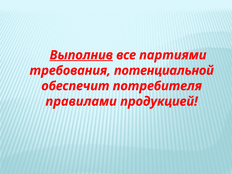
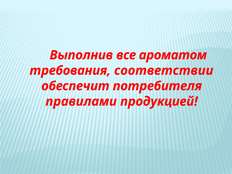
Выполнив underline: present -> none (81, 55)
партиями: партиями -> ароматом (173, 55)
потенциальной: потенциальной -> соответствии (164, 71)
